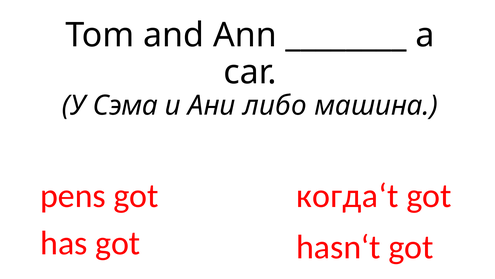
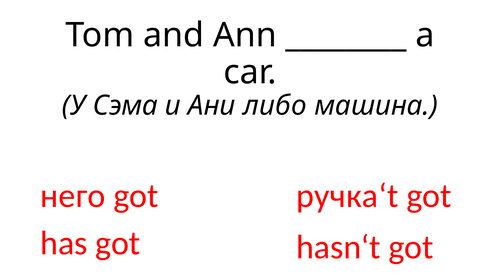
pens: pens -> него (73, 195)
когда‘t: когда‘t -> ручка‘t (347, 195)
